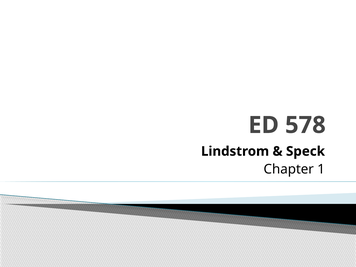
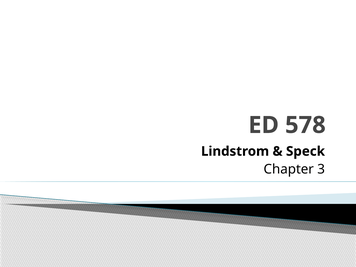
1: 1 -> 3 (321, 169)
